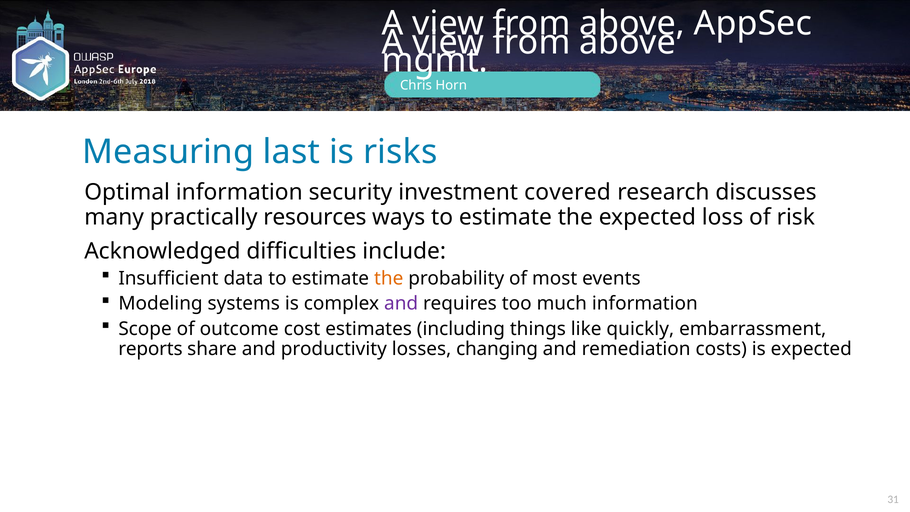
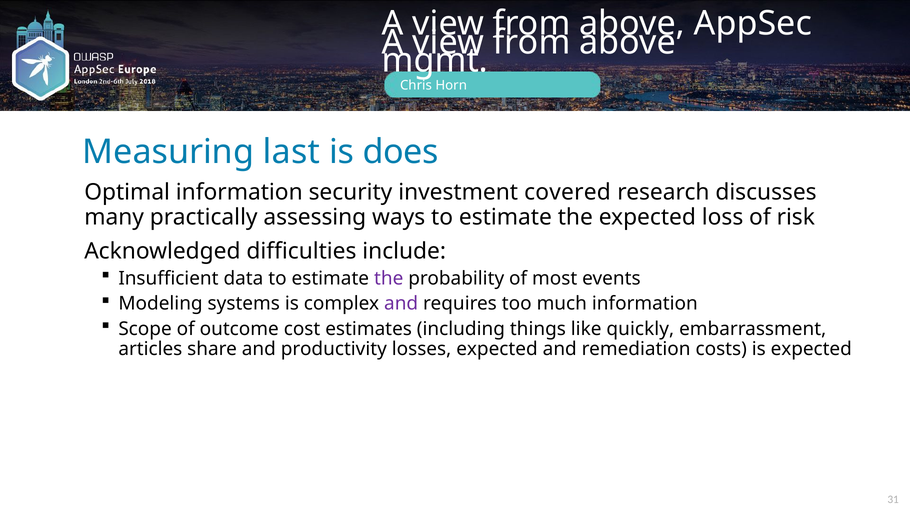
risks: risks -> does (401, 152)
resources: resources -> assessing (315, 217)
the colour: orange -> purple (389, 278)
reports: reports -> articles (150, 349)
losses changing: changing -> expected (497, 349)
